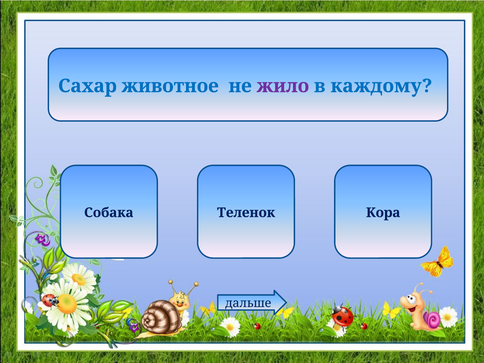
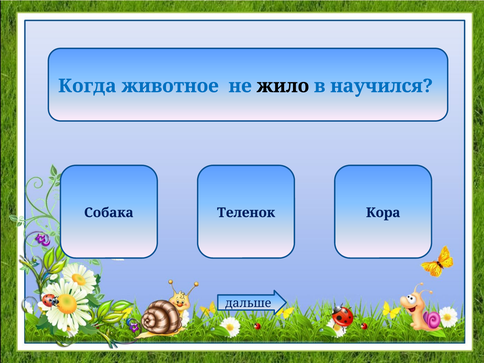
Сахар: Сахар -> Когда (87, 86)
жило colour: purple -> black (283, 86)
каждому: каждому -> научился (382, 86)
